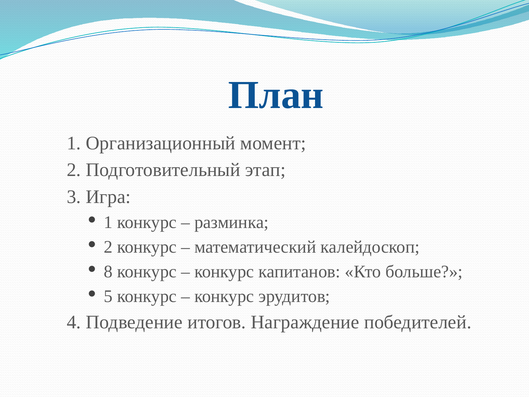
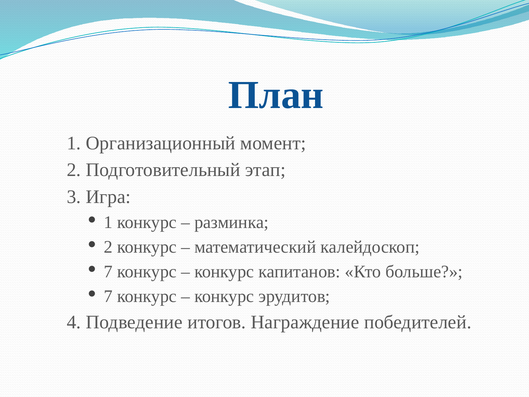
8: 8 -> 7 (108, 271)
5: 5 -> 7 (108, 296)
